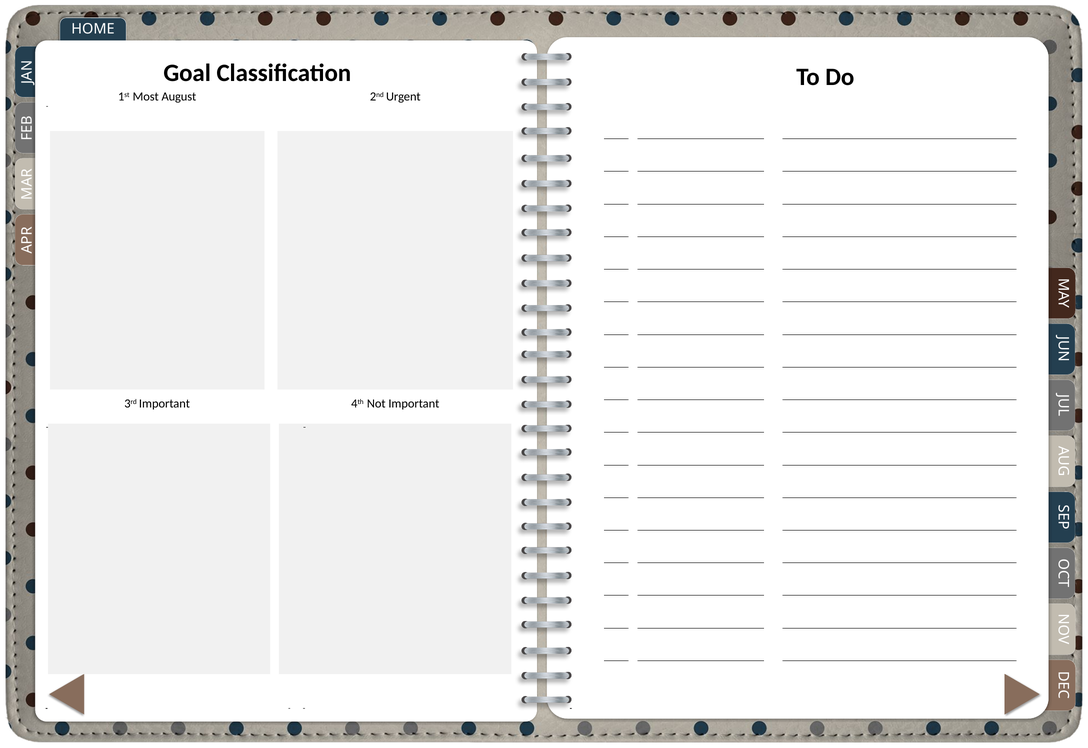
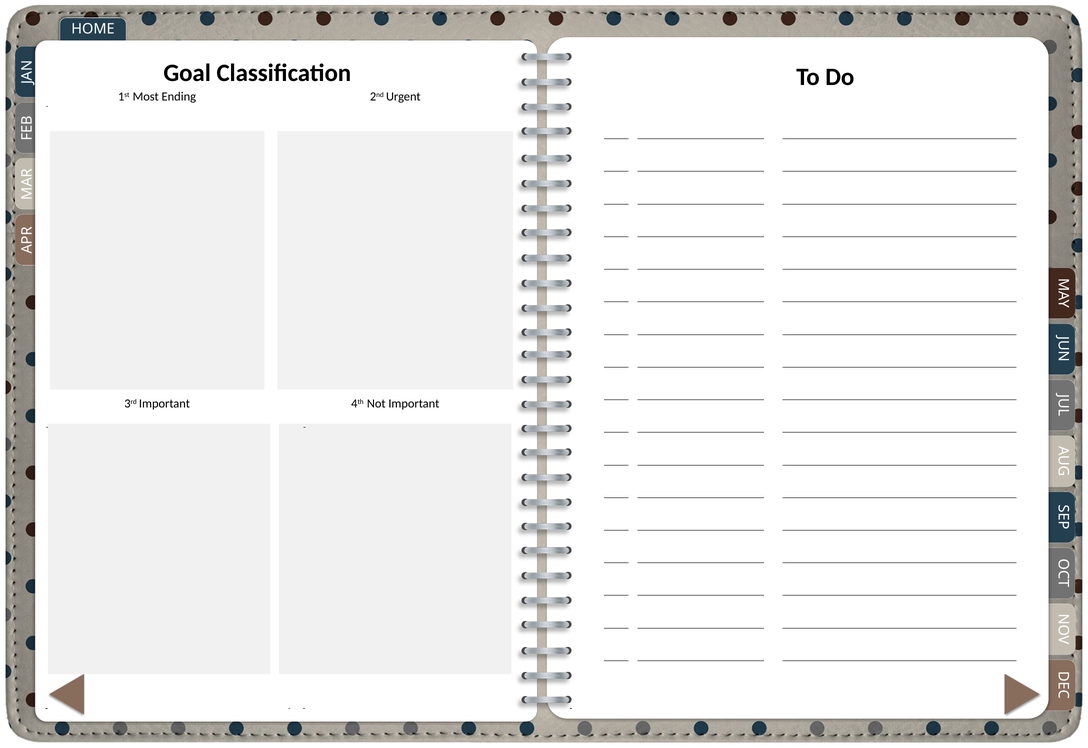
August: August -> Ending (179, 97)
